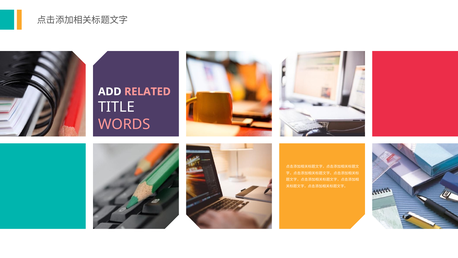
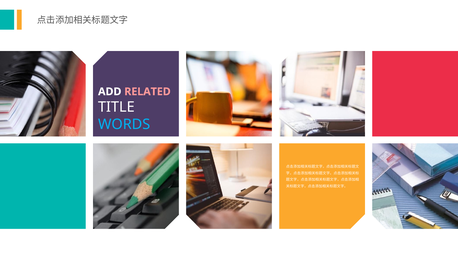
WORDS colour: pink -> light blue (124, 124)
